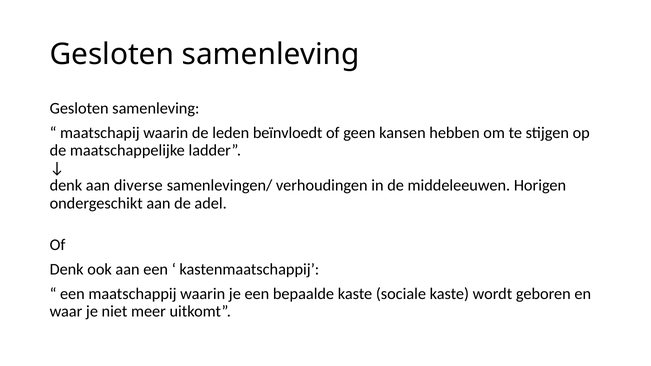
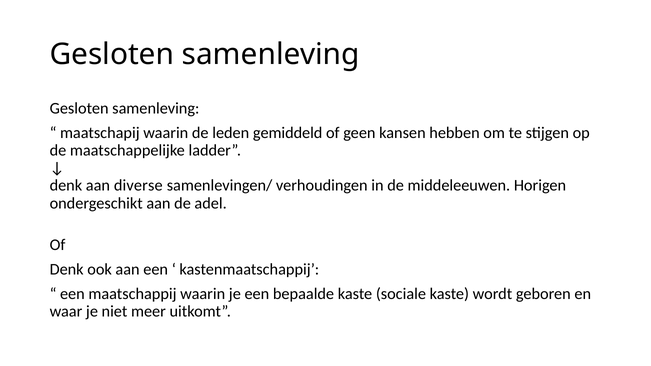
beïnvloedt: beïnvloedt -> gemiddeld (288, 133)
